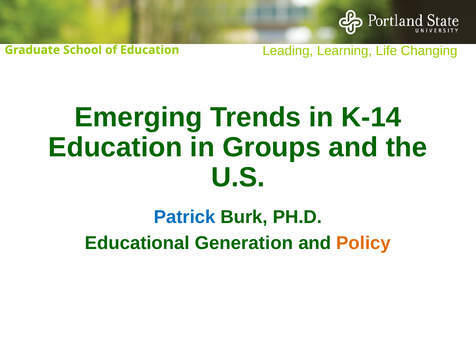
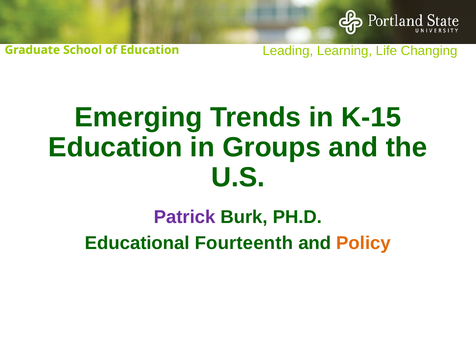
K-14: K-14 -> K-15 (371, 117)
Patrick colour: blue -> purple (185, 217)
Generation: Generation -> Fourteenth (244, 243)
